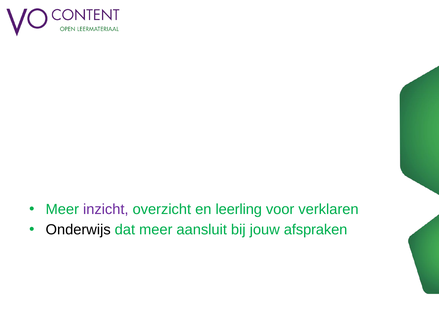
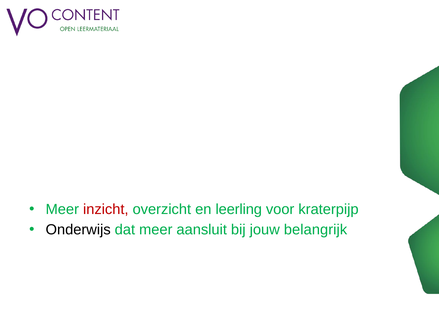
inzicht colour: purple -> red (106, 210)
verklaren: verklaren -> kraterpijp (328, 210)
afspraken: afspraken -> belangrijk (316, 230)
